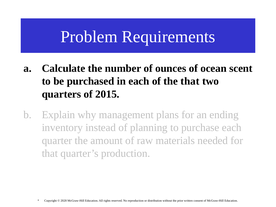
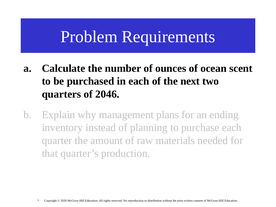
the that: that -> next (190, 81)
2015: 2015 -> 2046 (107, 94)
